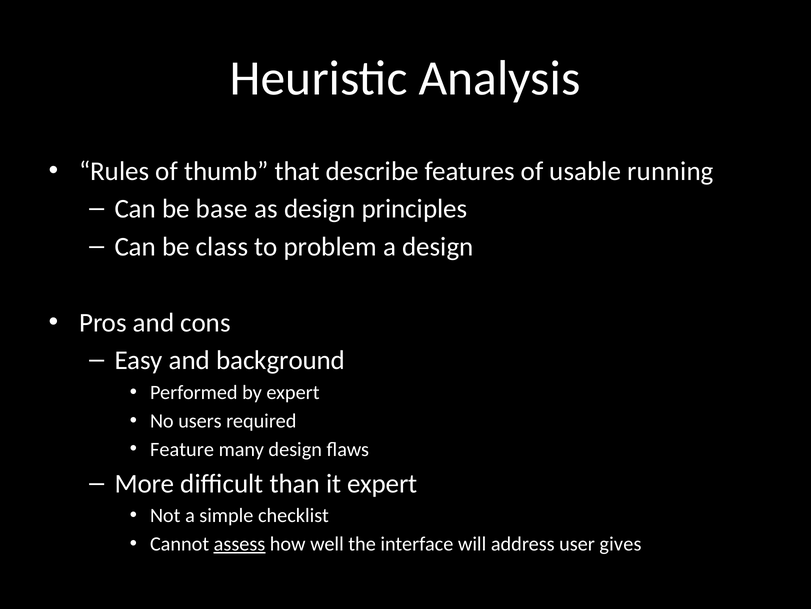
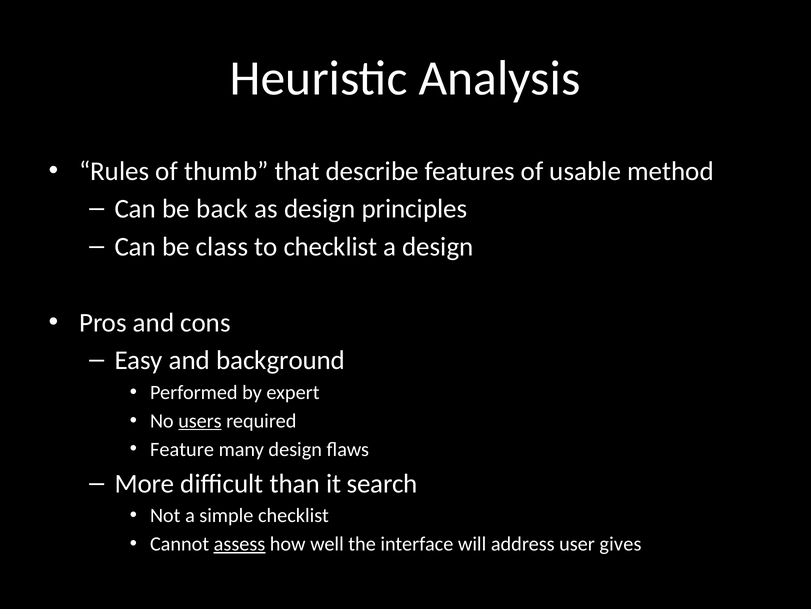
running: running -> method (671, 171)
base: base -> back (222, 209)
to problem: problem -> checklist (330, 247)
users underline: none -> present (200, 420)
it expert: expert -> search (382, 483)
